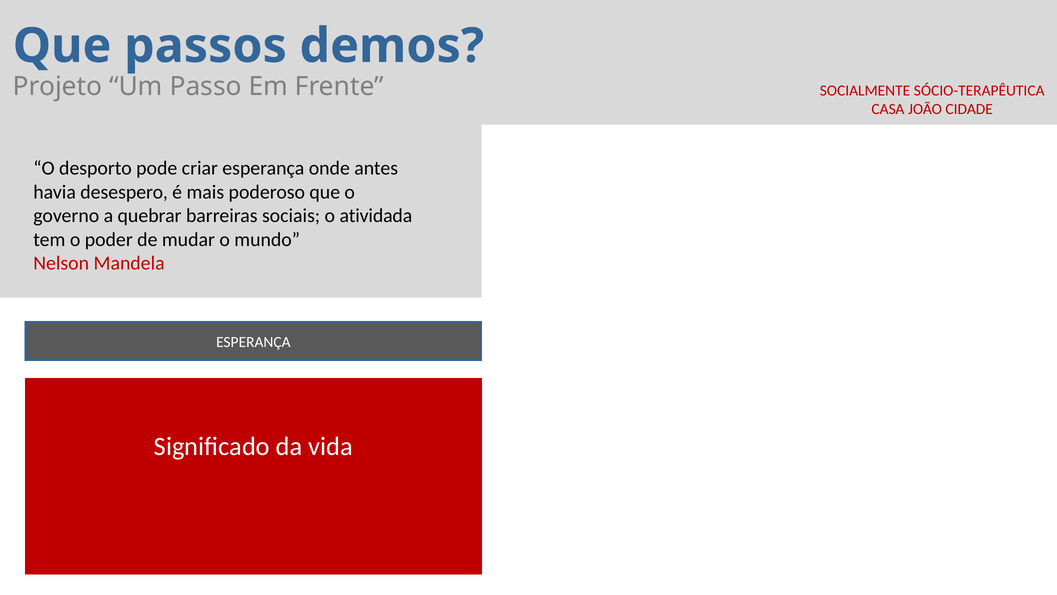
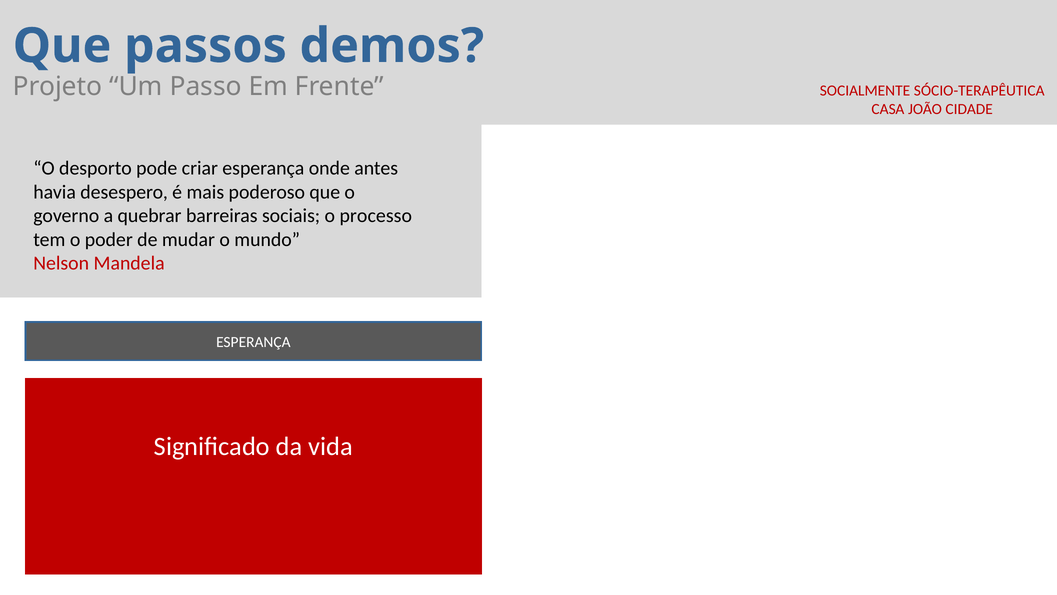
atividada: atividada -> processo (376, 216)
